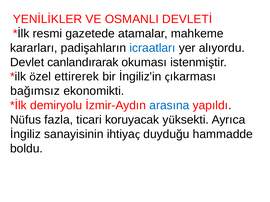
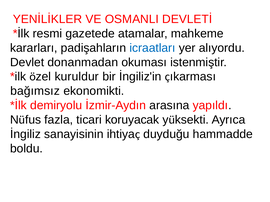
canlandırarak: canlandırarak -> donanmadan (83, 62)
ettirerek: ettirerek -> kuruldur (77, 77)
arasına colour: blue -> black (169, 106)
